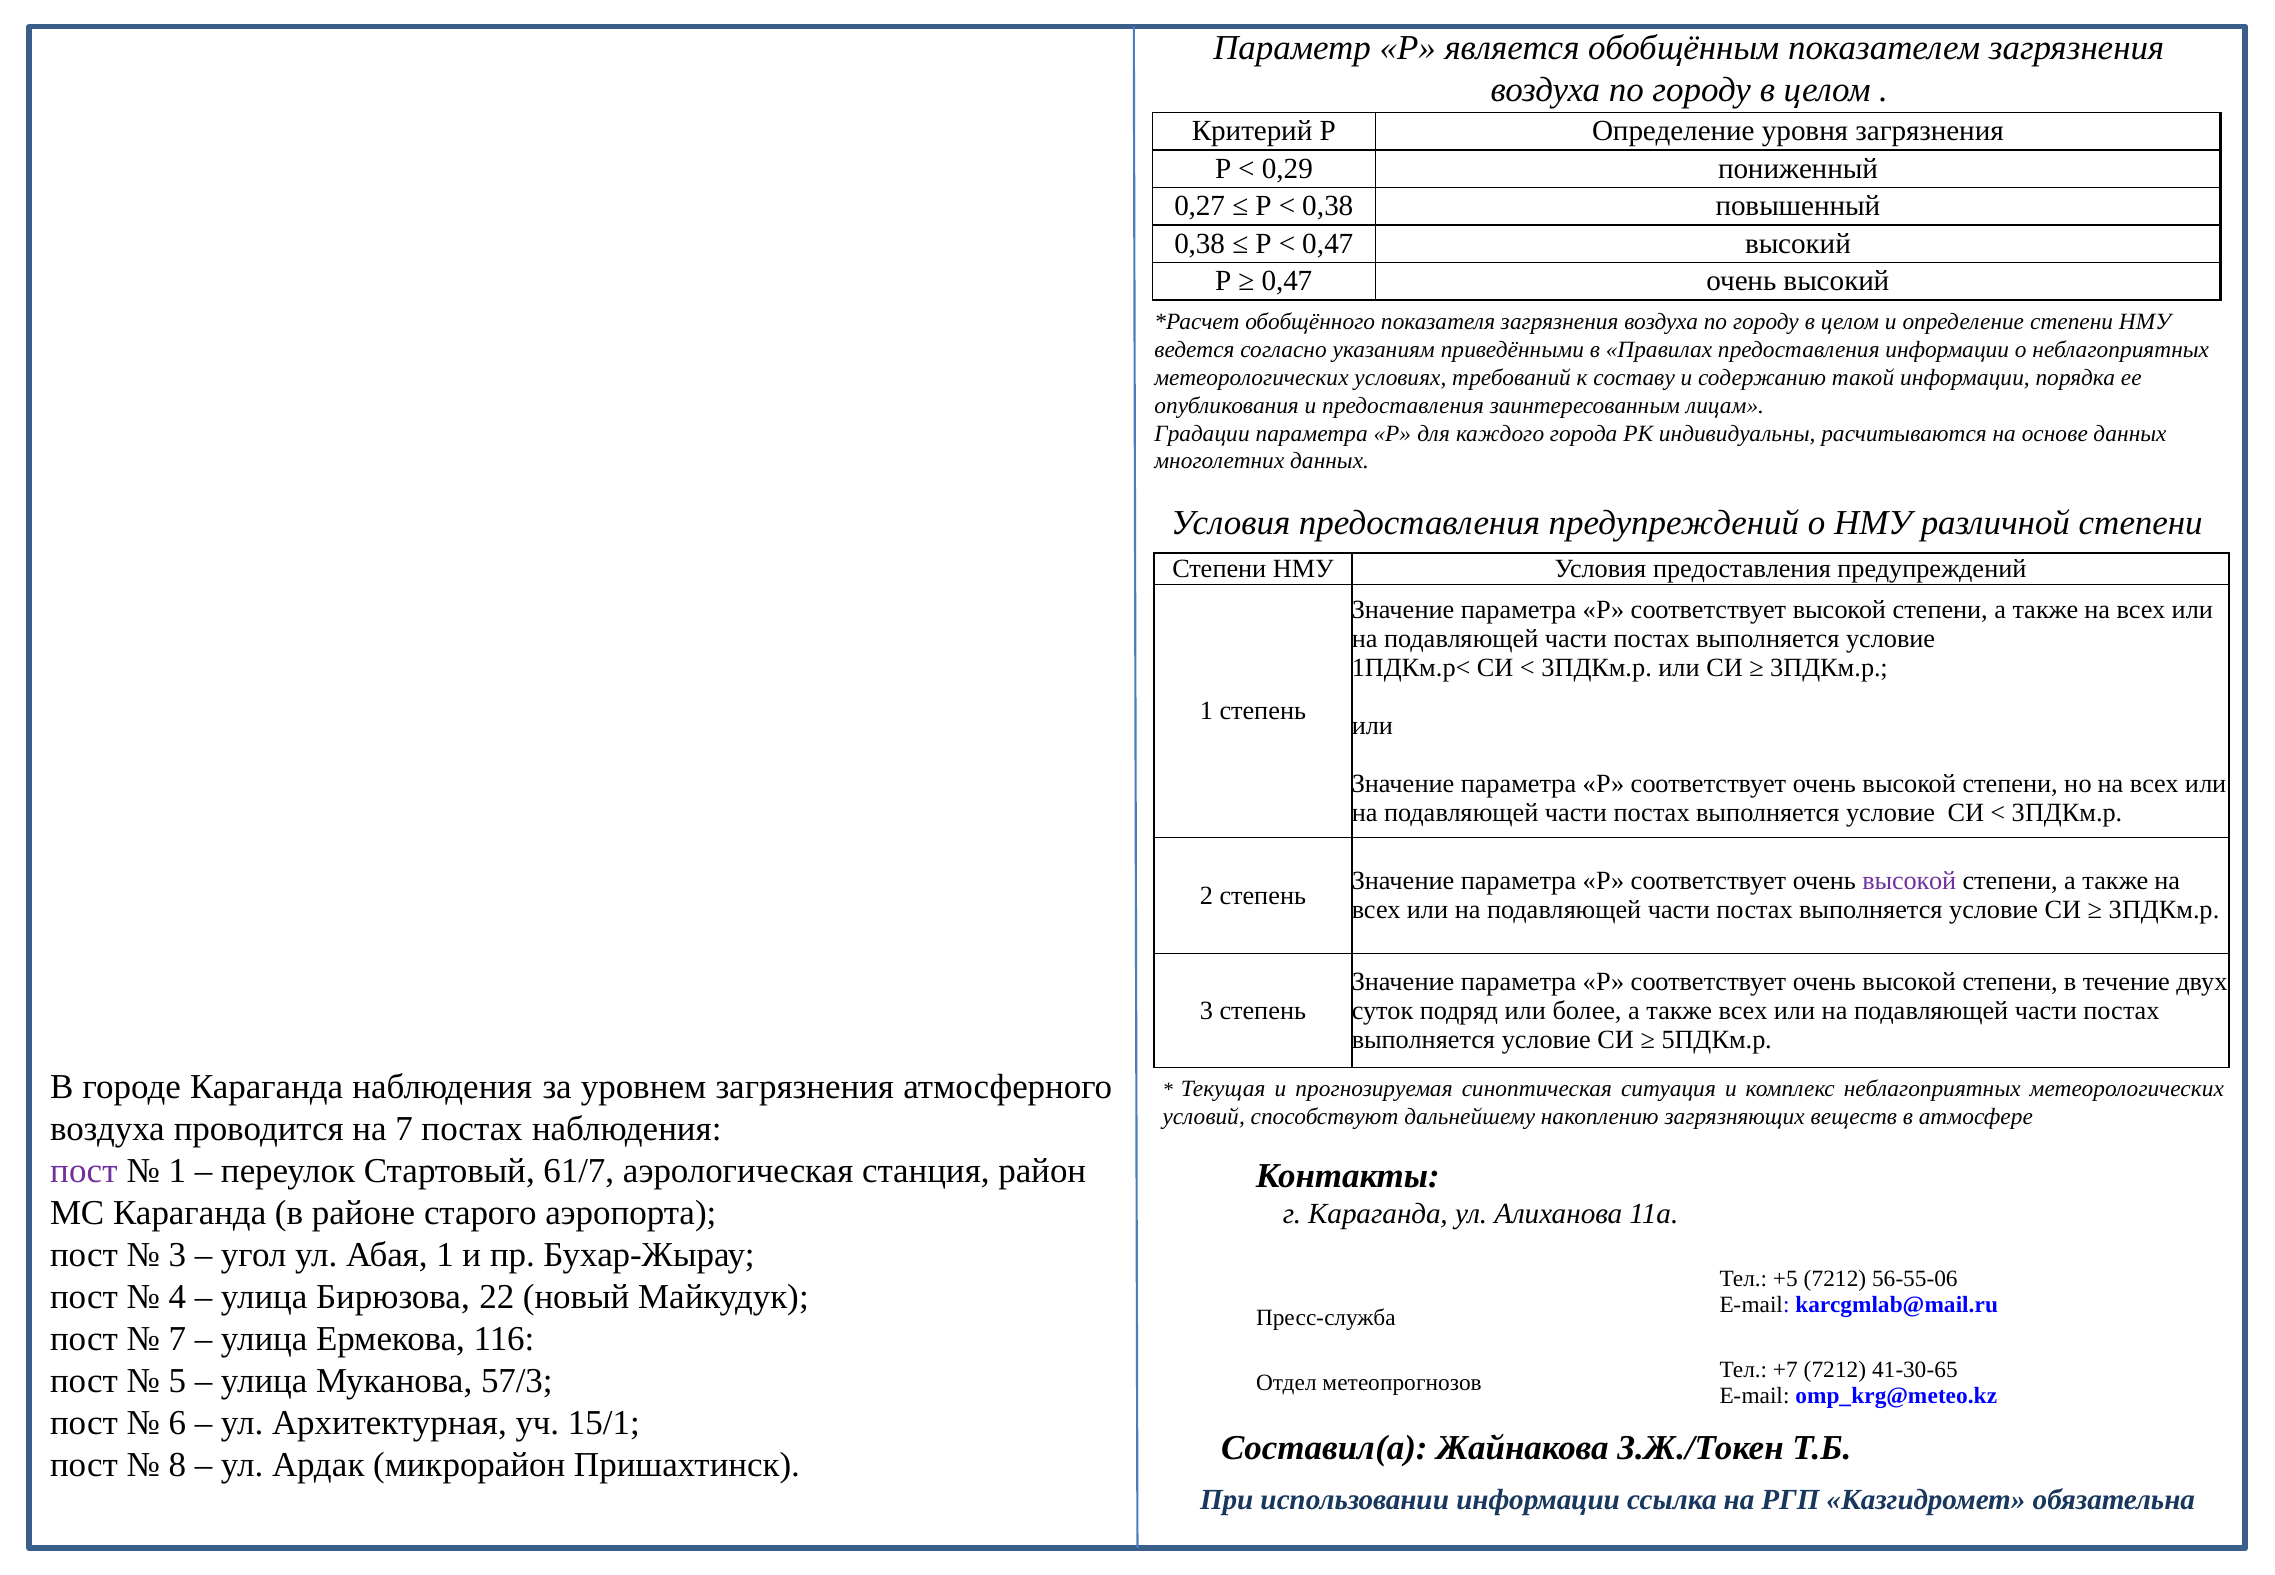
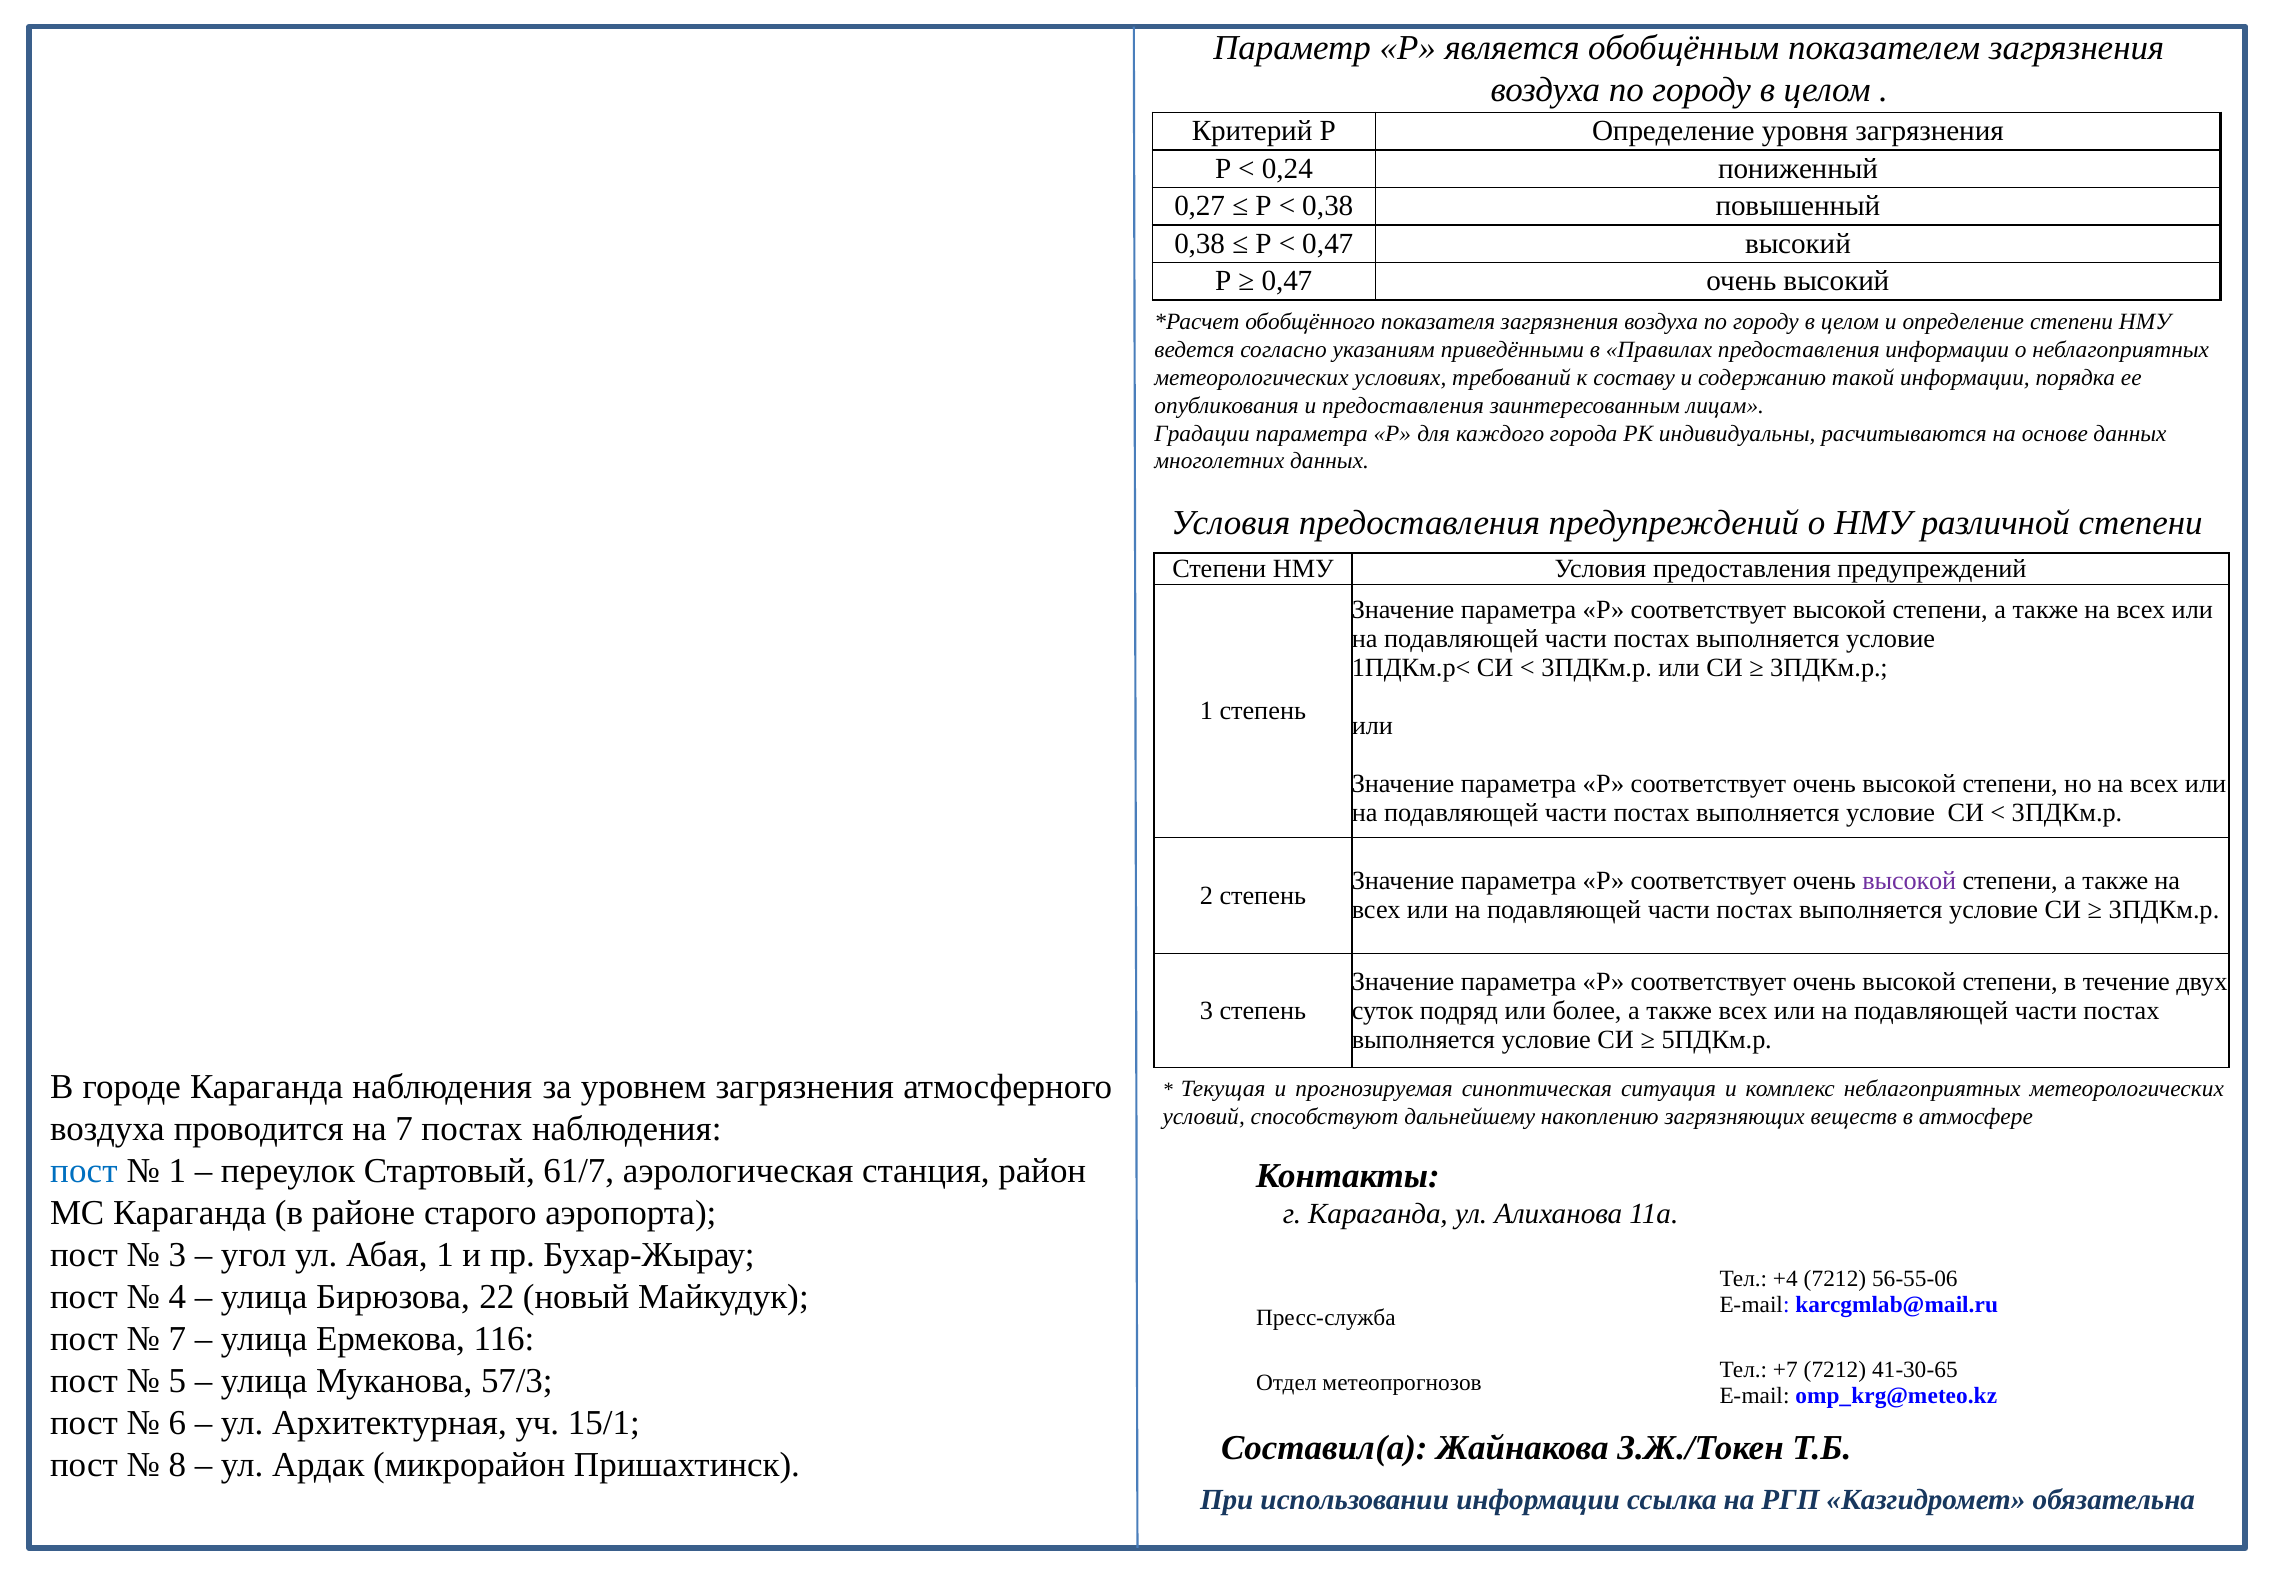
0,29: 0,29 -> 0,24 (1287, 168)
пост colour: purple -> blue (84, 1171)
+5: +5 -> +4 (1785, 1279)
